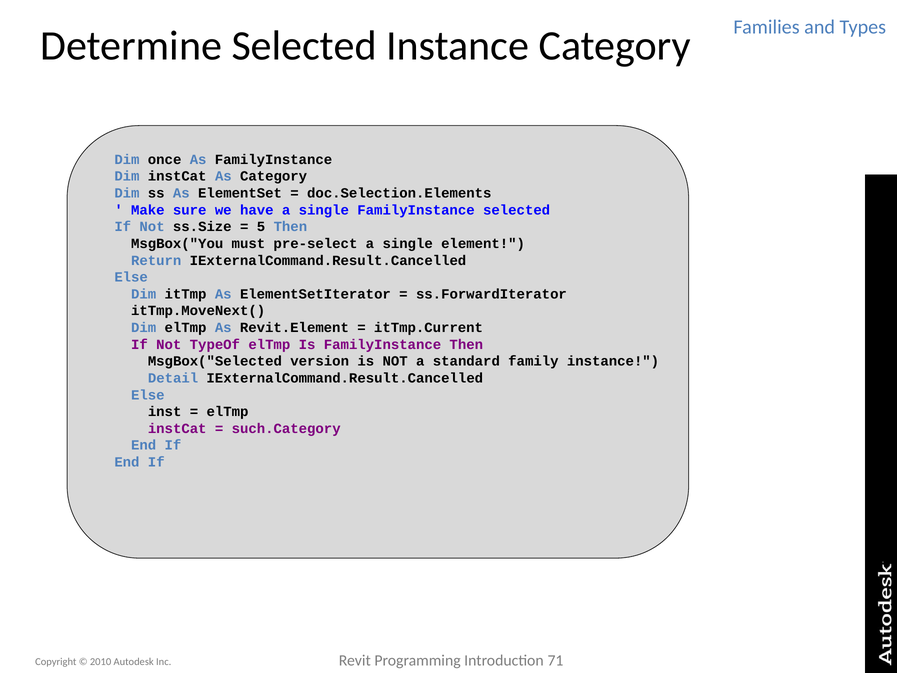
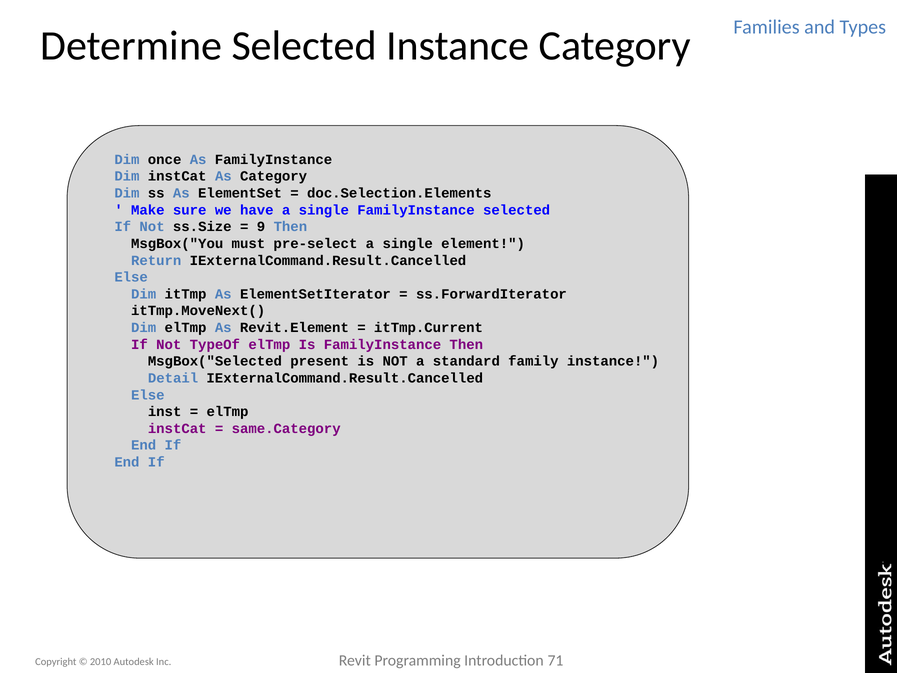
5: 5 -> 9 (261, 227)
version: version -> present (320, 361)
such.Category: such.Category -> same.Category (286, 429)
